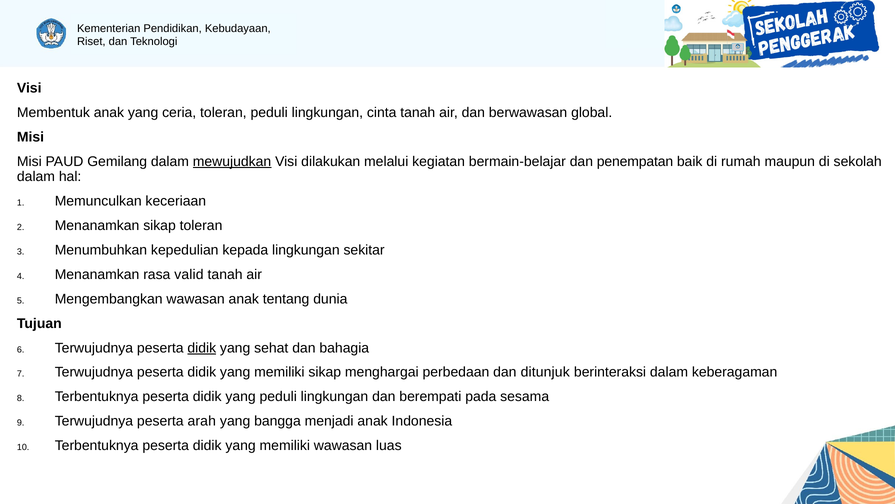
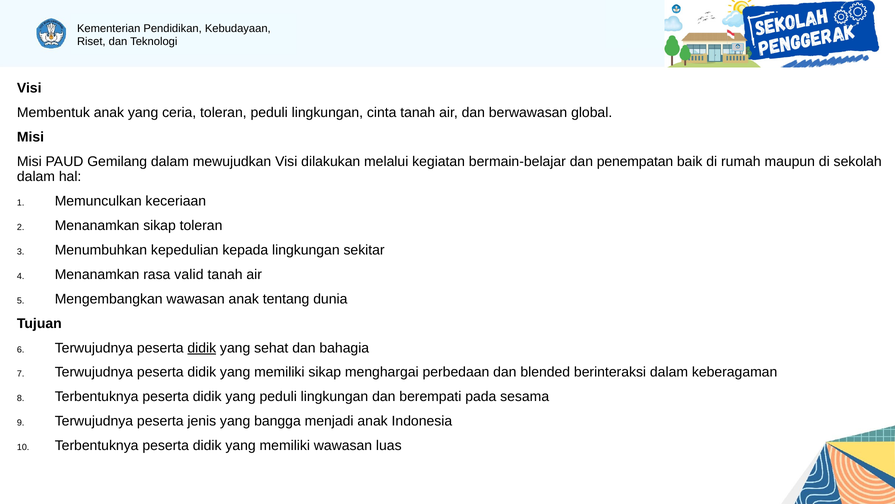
mewujudkan underline: present -> none (232, 161)
ditunjuk: ditunjuk -> blended (545, 372)
arah: arah -> jenis (202, 421)
